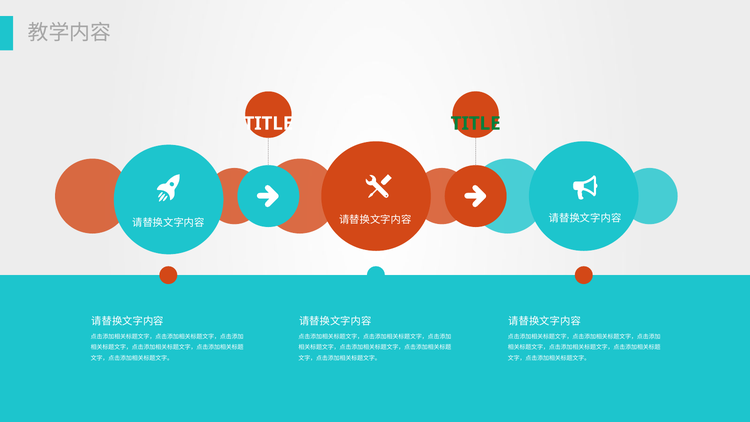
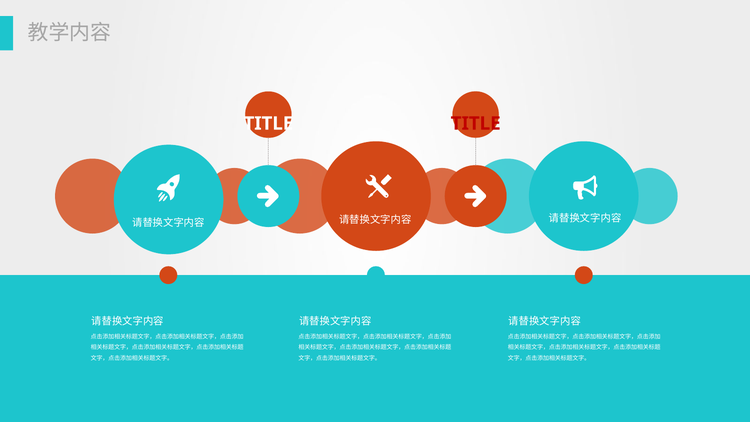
TITLE colour: green -> red (476, 123)
